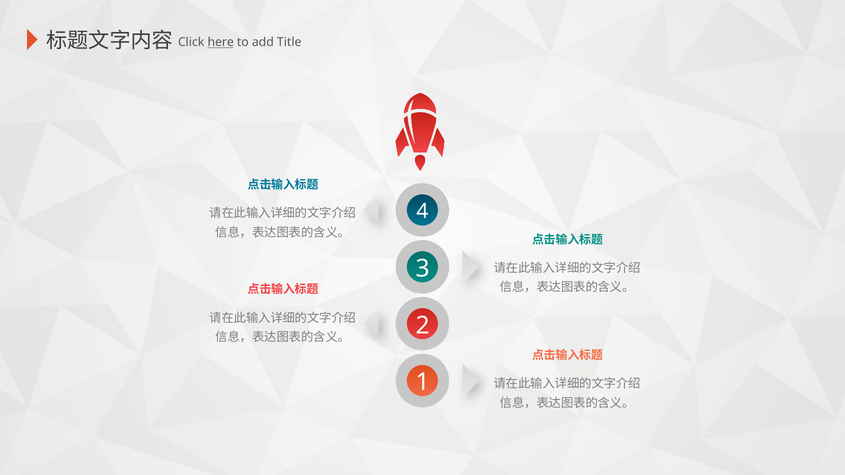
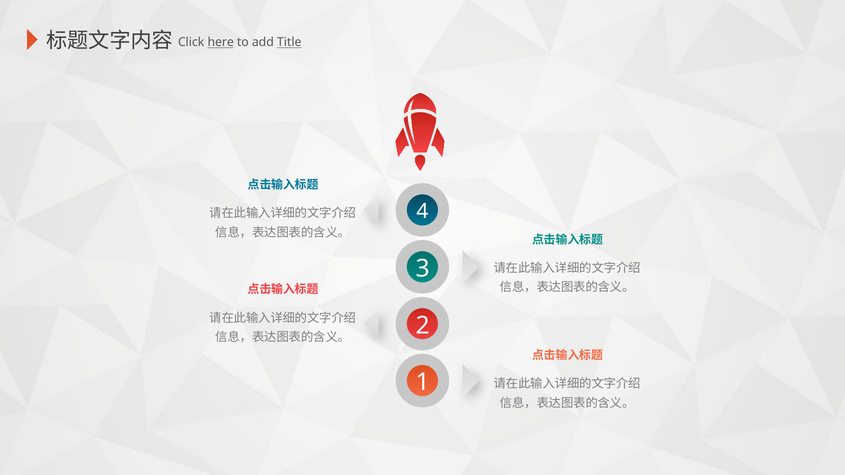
Title underline: none -> present (289, 42)
